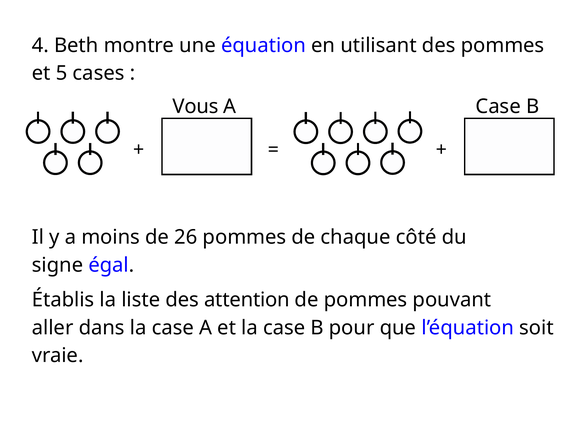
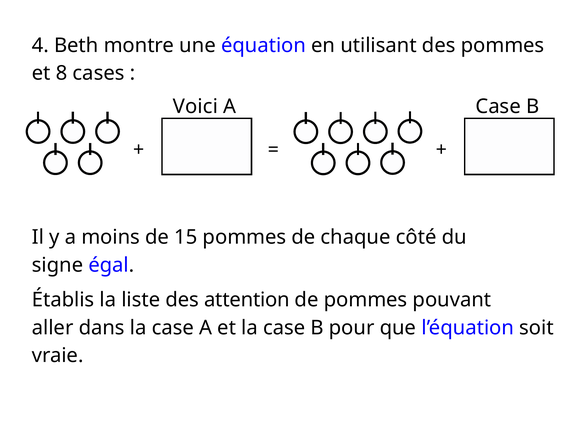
5: 5 -> 8 (62, 73)
Vous: Vous -> Voici (195, 107)
26: 26 -> 15 (186, 237)
